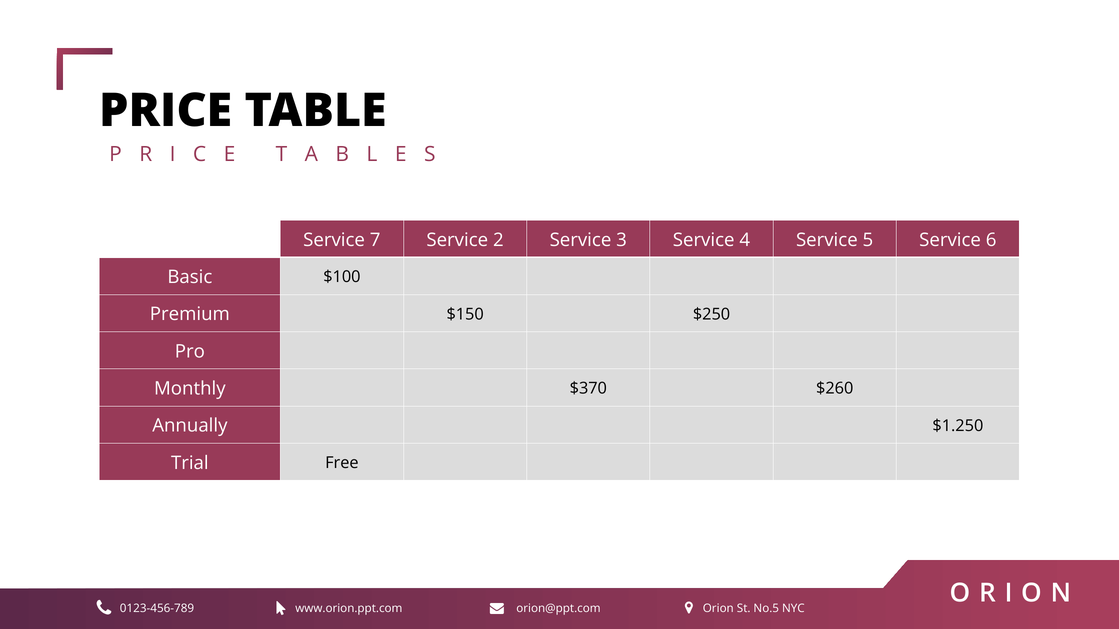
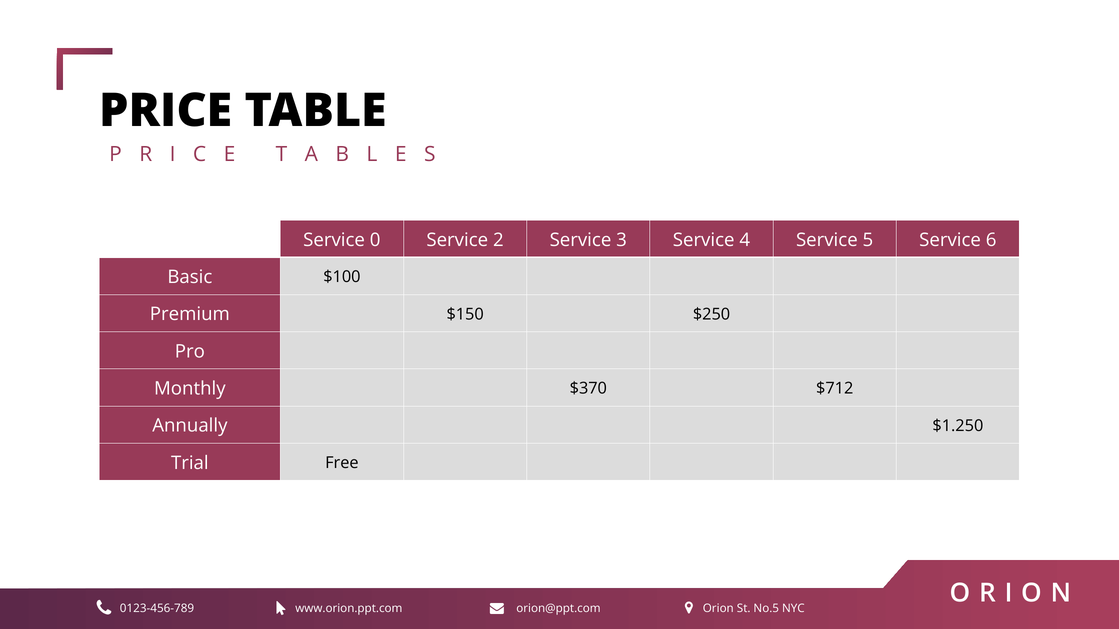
7: 7 -> 0 (375, 240)
$260: $260 -> $712 (835, 389)
